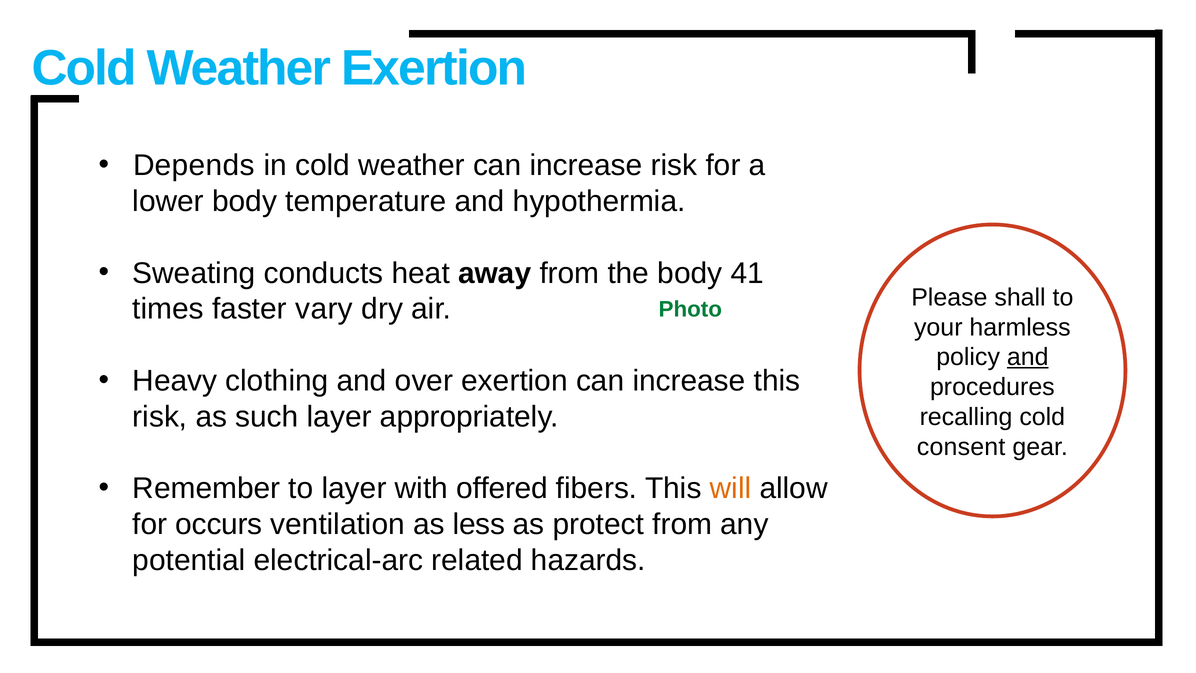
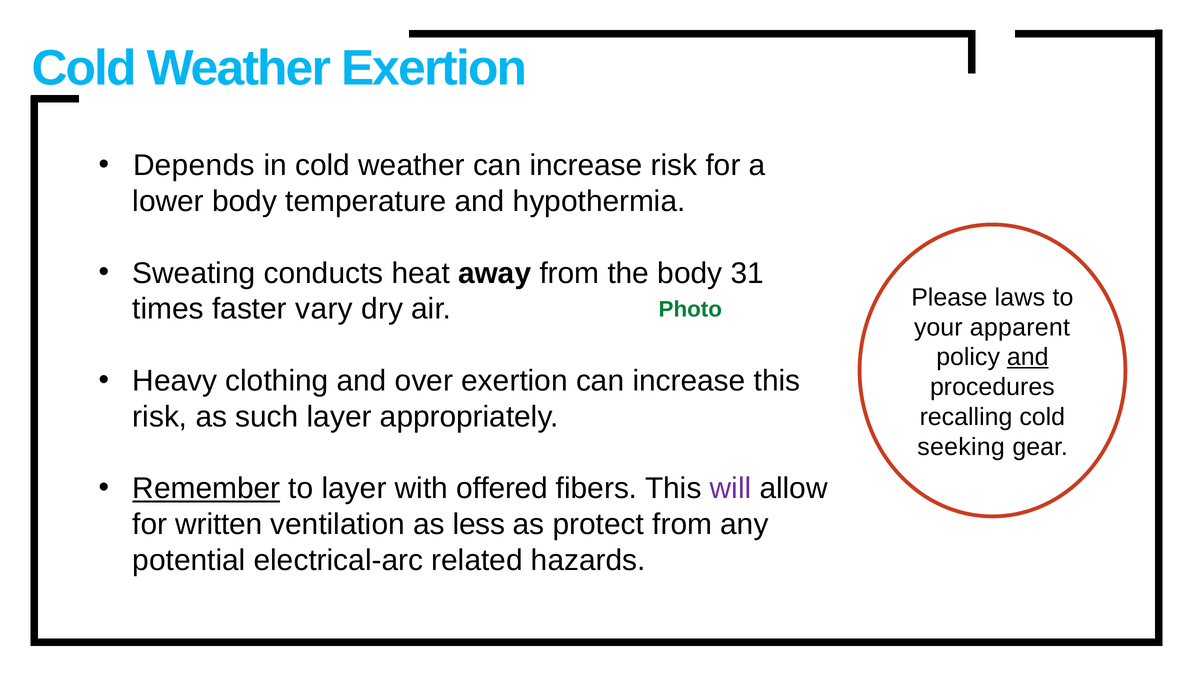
41: 41 -> 31 (747, 273)
shall: shall -> laws (1020, 297)
harmless: harmless -> apparent (1020, 327)
consent: consent -> seeking (961, 447)
Remember underline: none -> present (206, 488)
will colour: orange -> purple (731, 488)
occurs: occurs -> written (219, 524)
